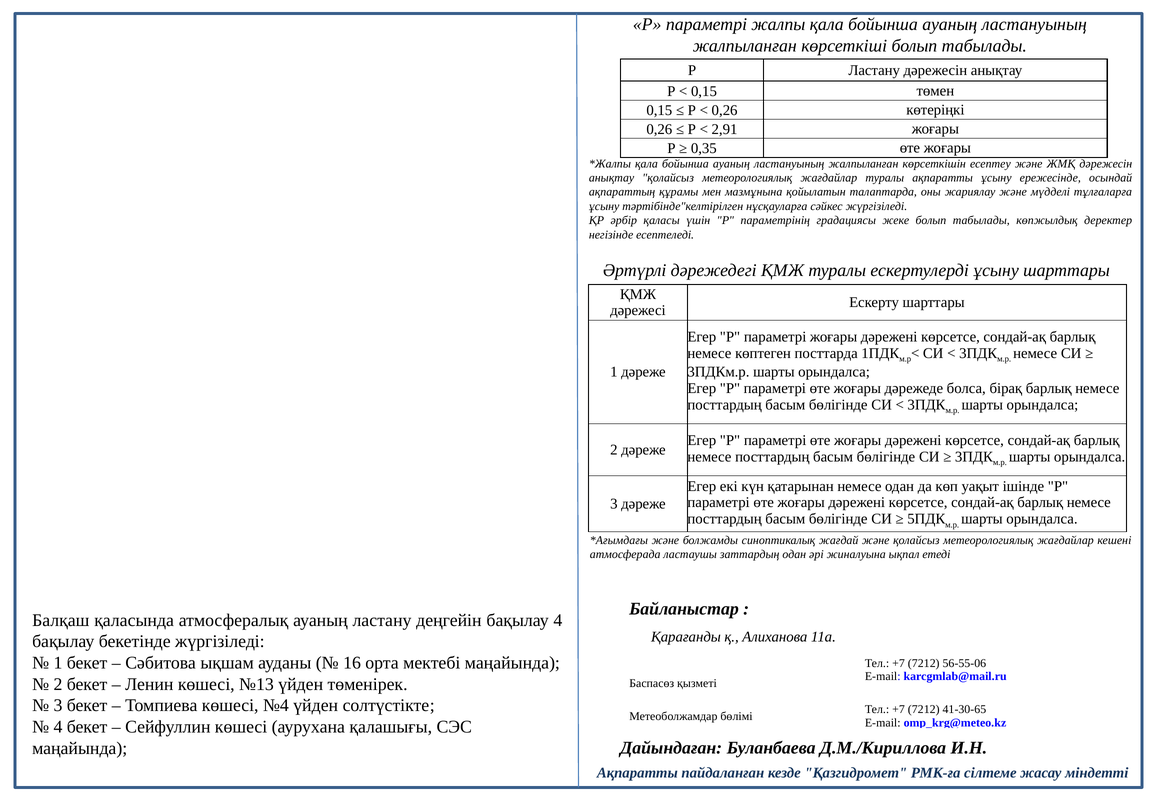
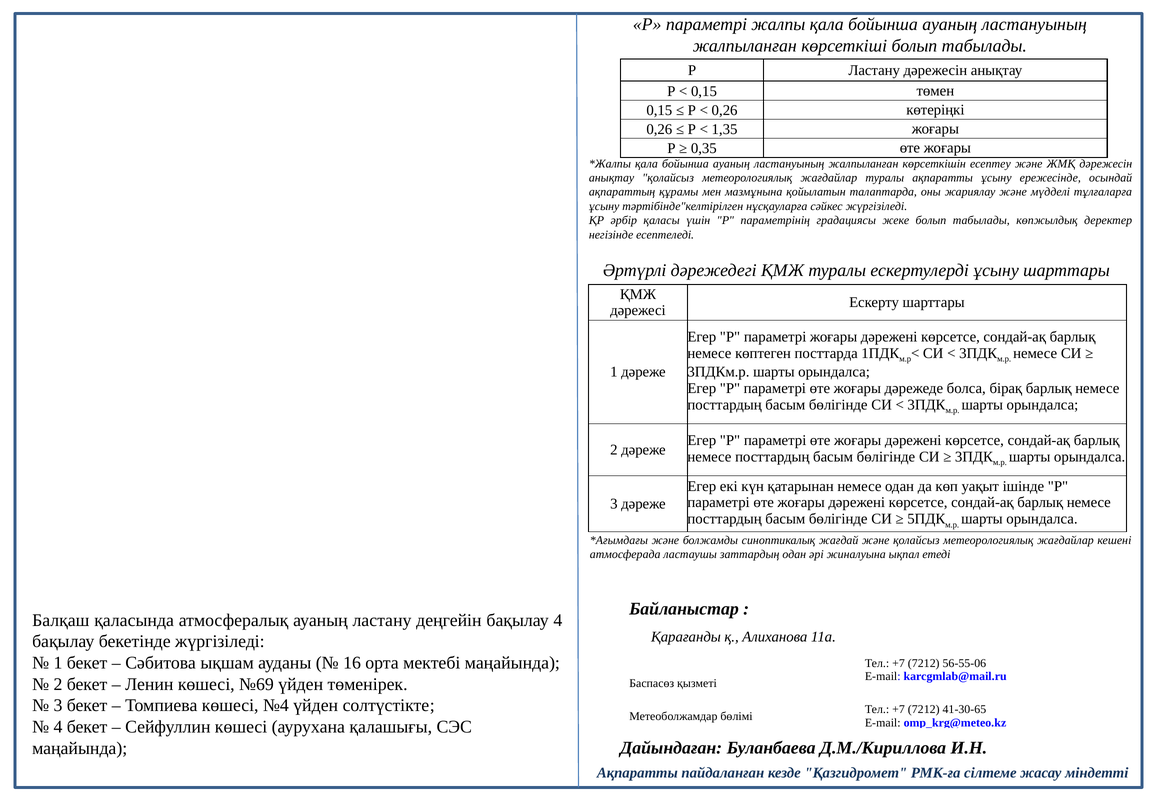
2,91: 2,91 -> 1,35 (725, 129)
№13: №13 -> №69 (256, 684)
